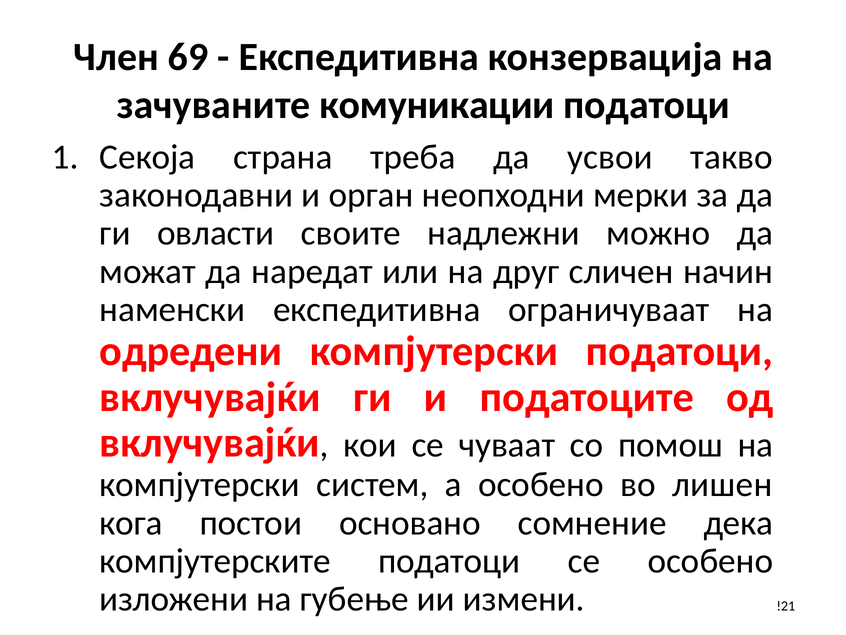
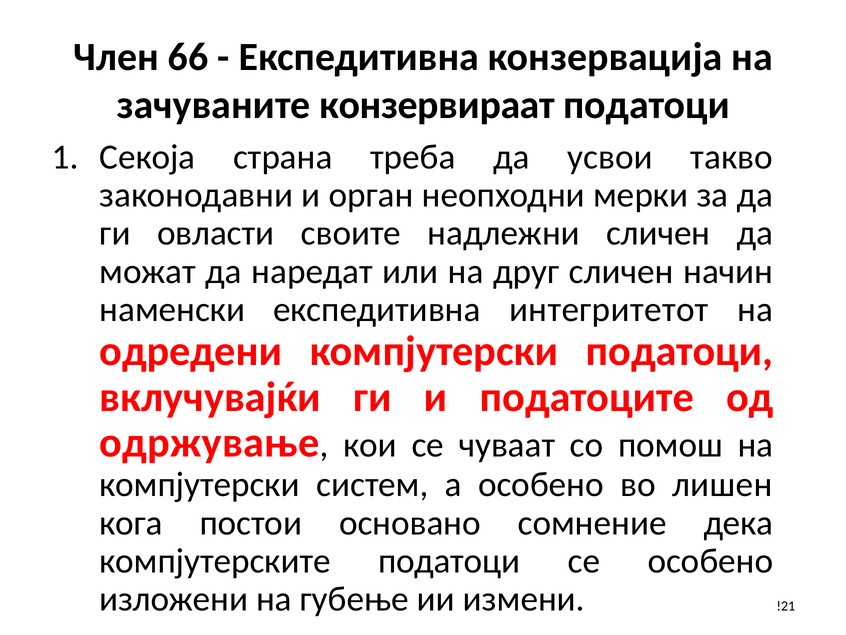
69: 69 -> 66 (188, 57)
комуникации: комуникации -> конзервираат (437, 105)
надлежни можно: можно -> сличен (658, 233)
ограничуваат: ограничуваат -> интегритетот (609, 309)
вклучувајќи: вклучувајќи -> одржување (209, 443)
